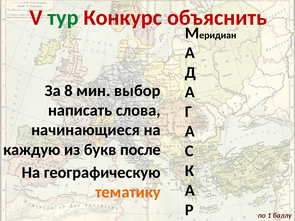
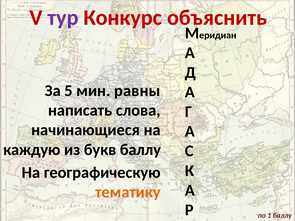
тур colour: green -> purple (63, 18)
8: 8 -> 5 (69, 91)
выбор: выбор -> равны (137, 91)
букв после: после -> баллу (140, 150)
